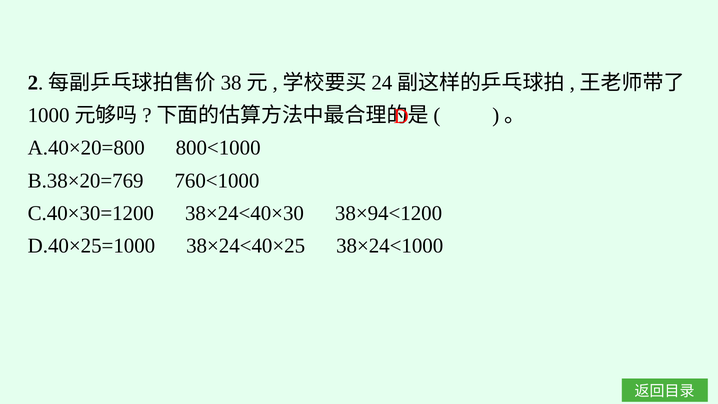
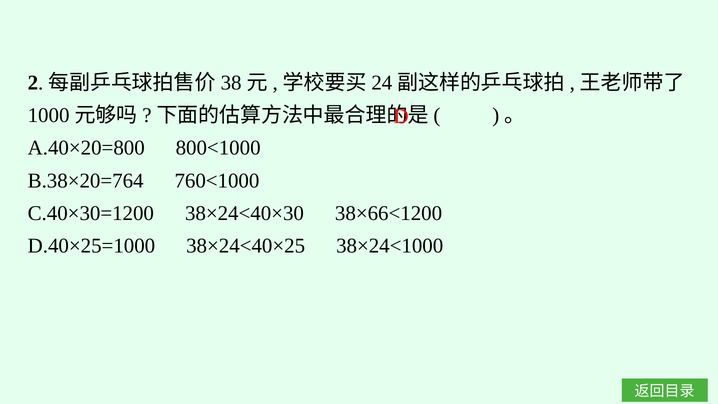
B.38×20=769: B.38×20=769 -> B.38×20=764 (86, 181)
38×94<1200: 38×94<1200 -> 38×66<1200 (389, 213)
